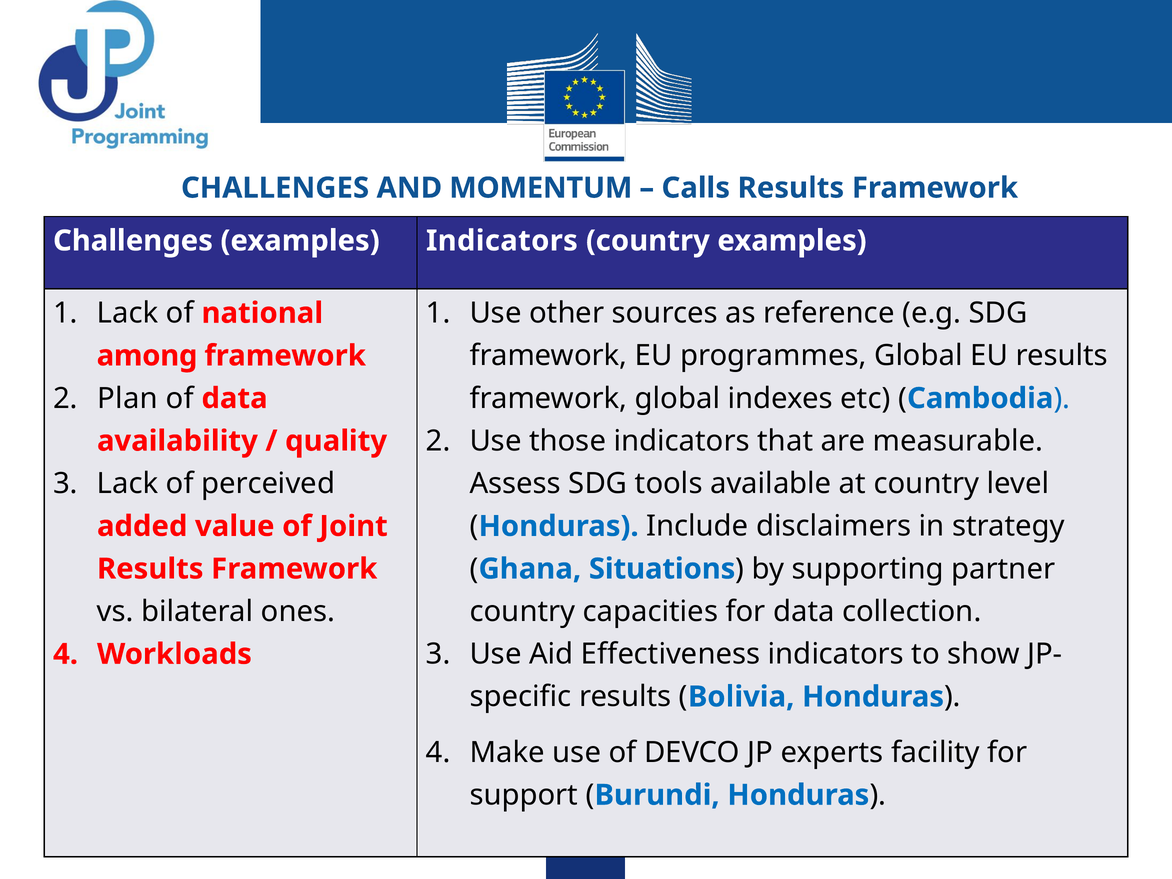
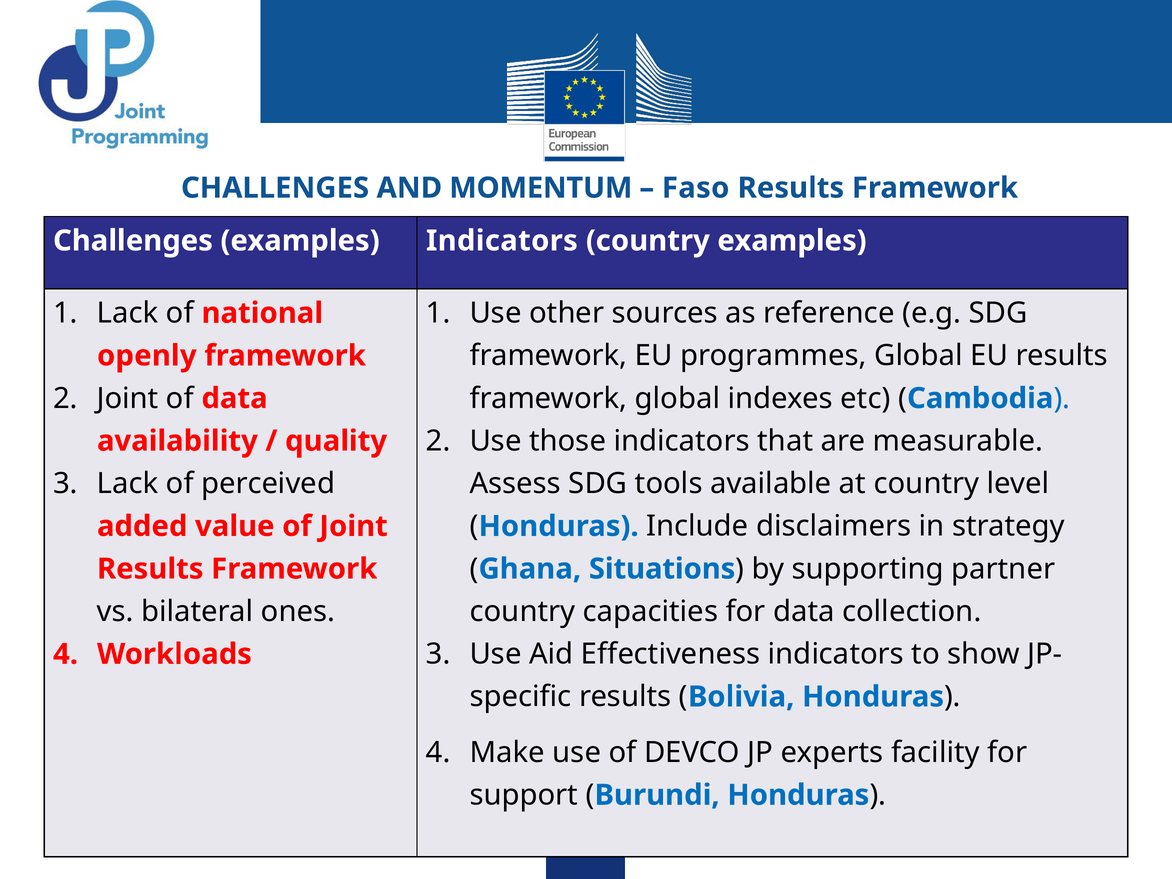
Calls: Calls -> Faso (696, 188)
among: among -> openly (147, 356)
Plan: Plan -> Joint (128, 398)
